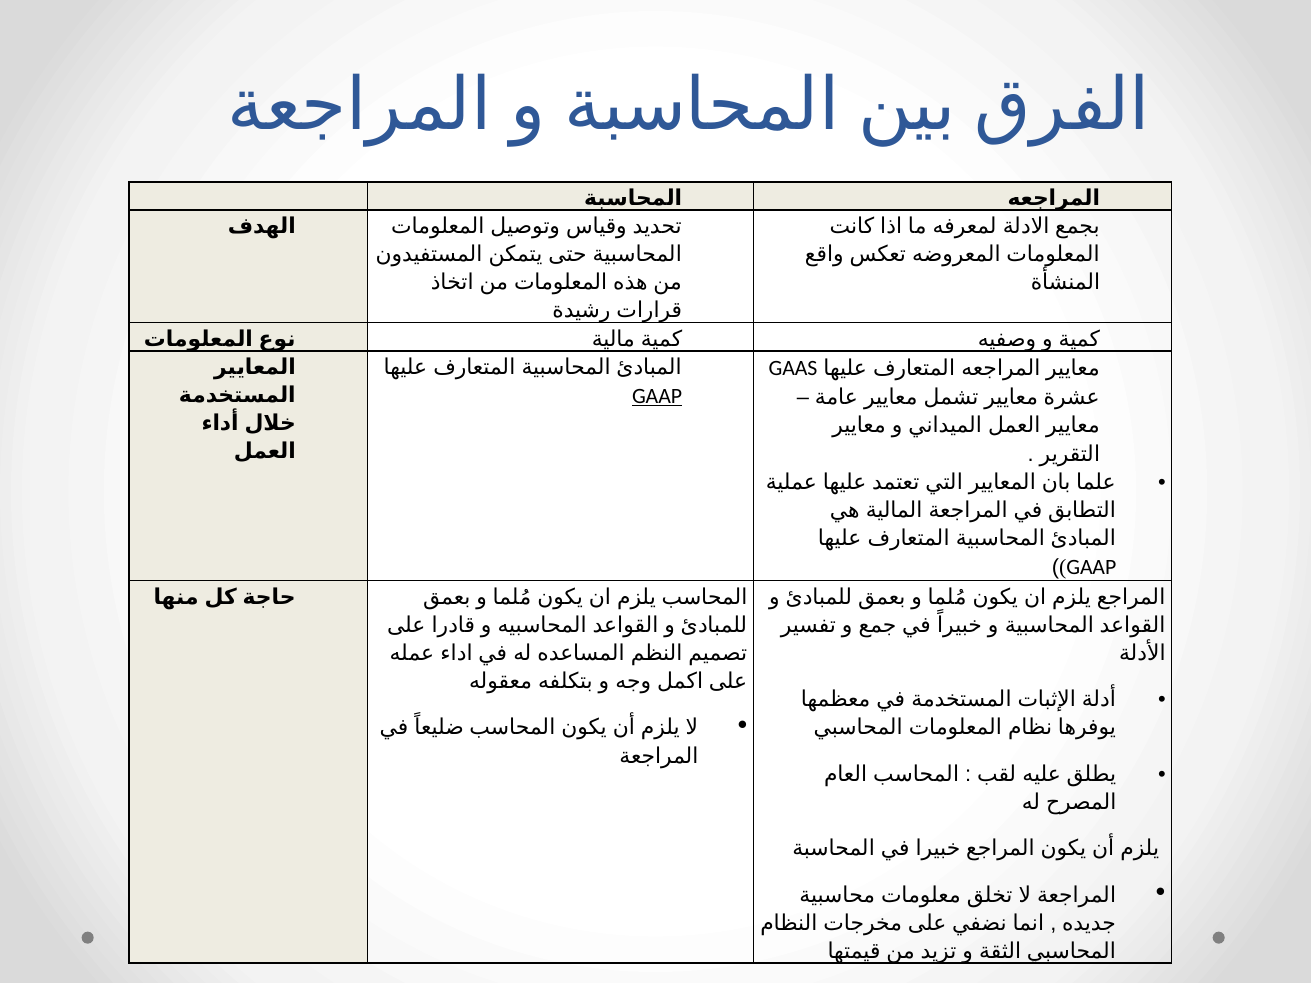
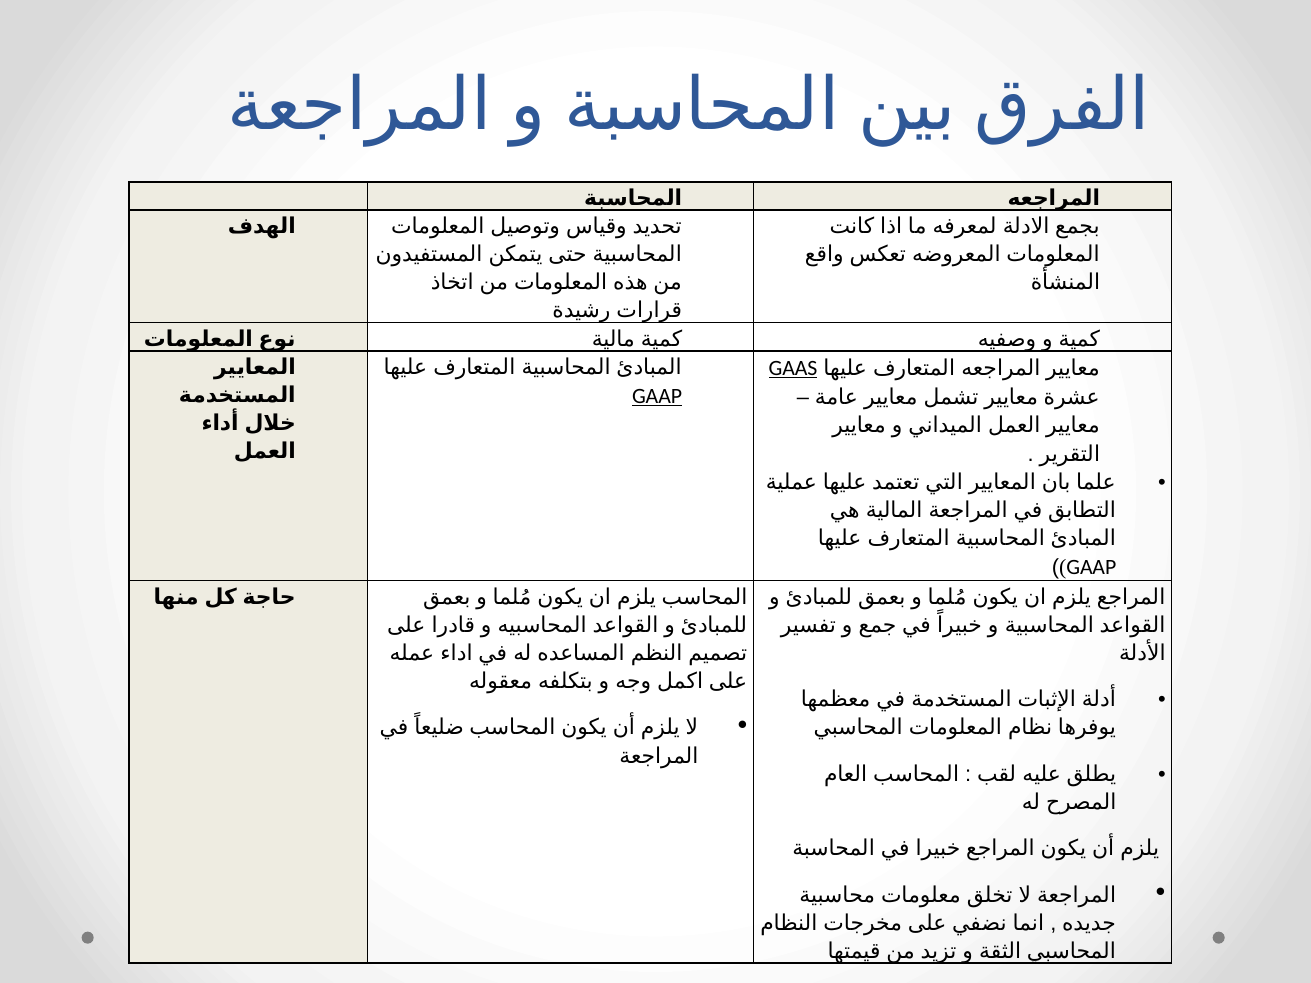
GAAS underline: none -> present (793, 368)
